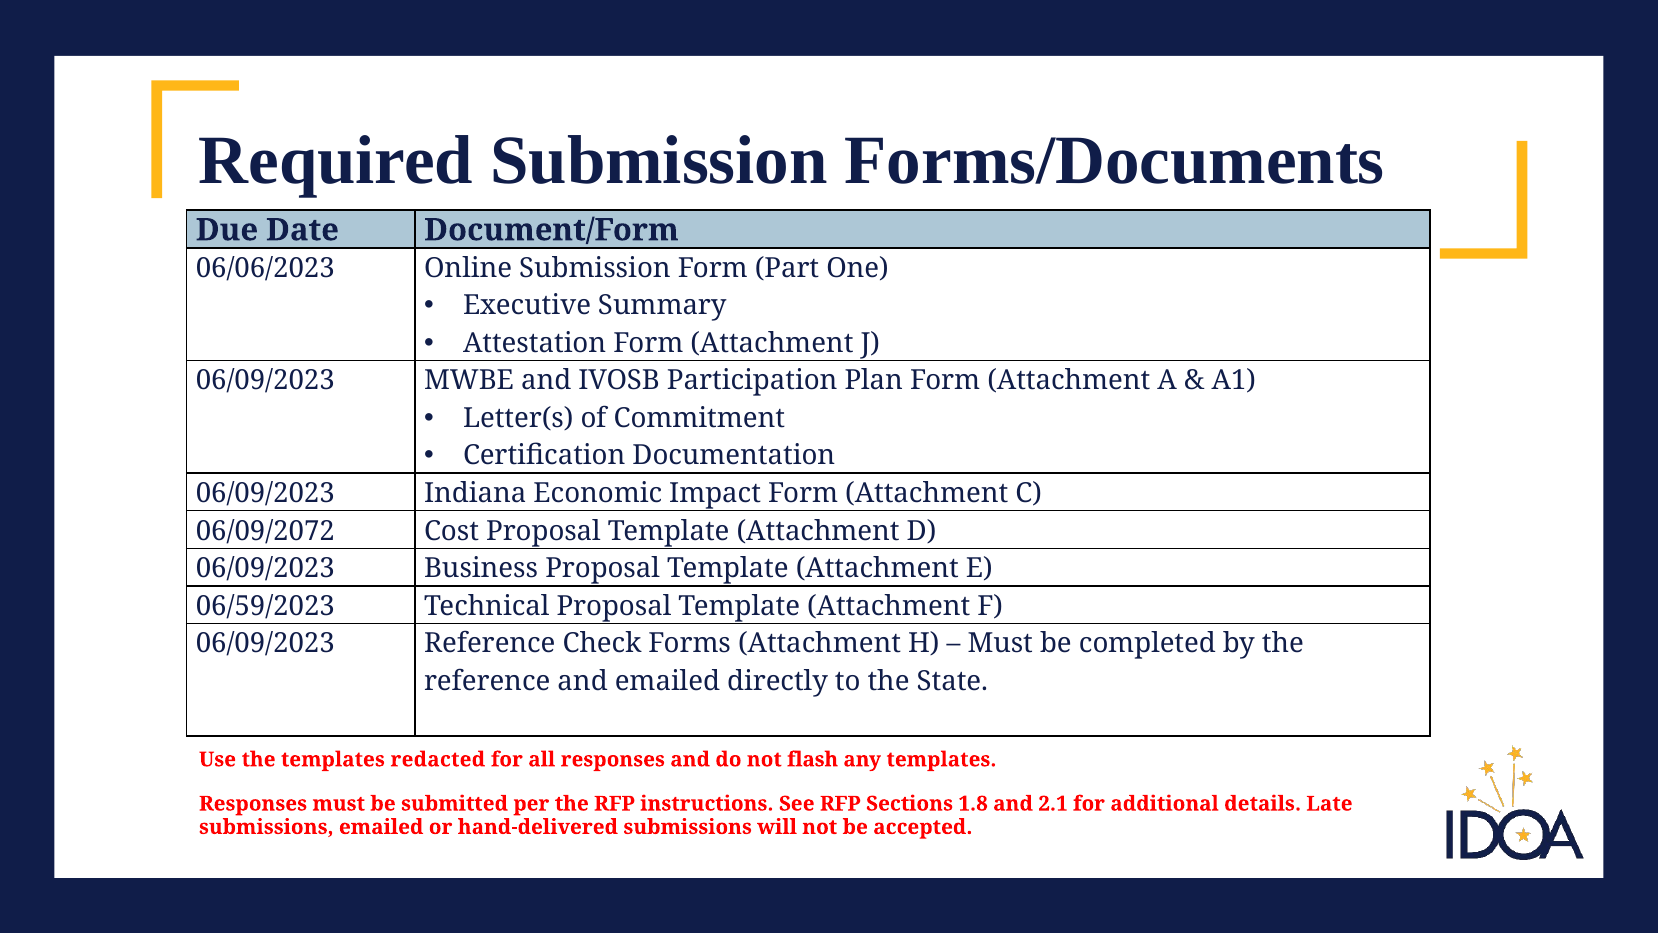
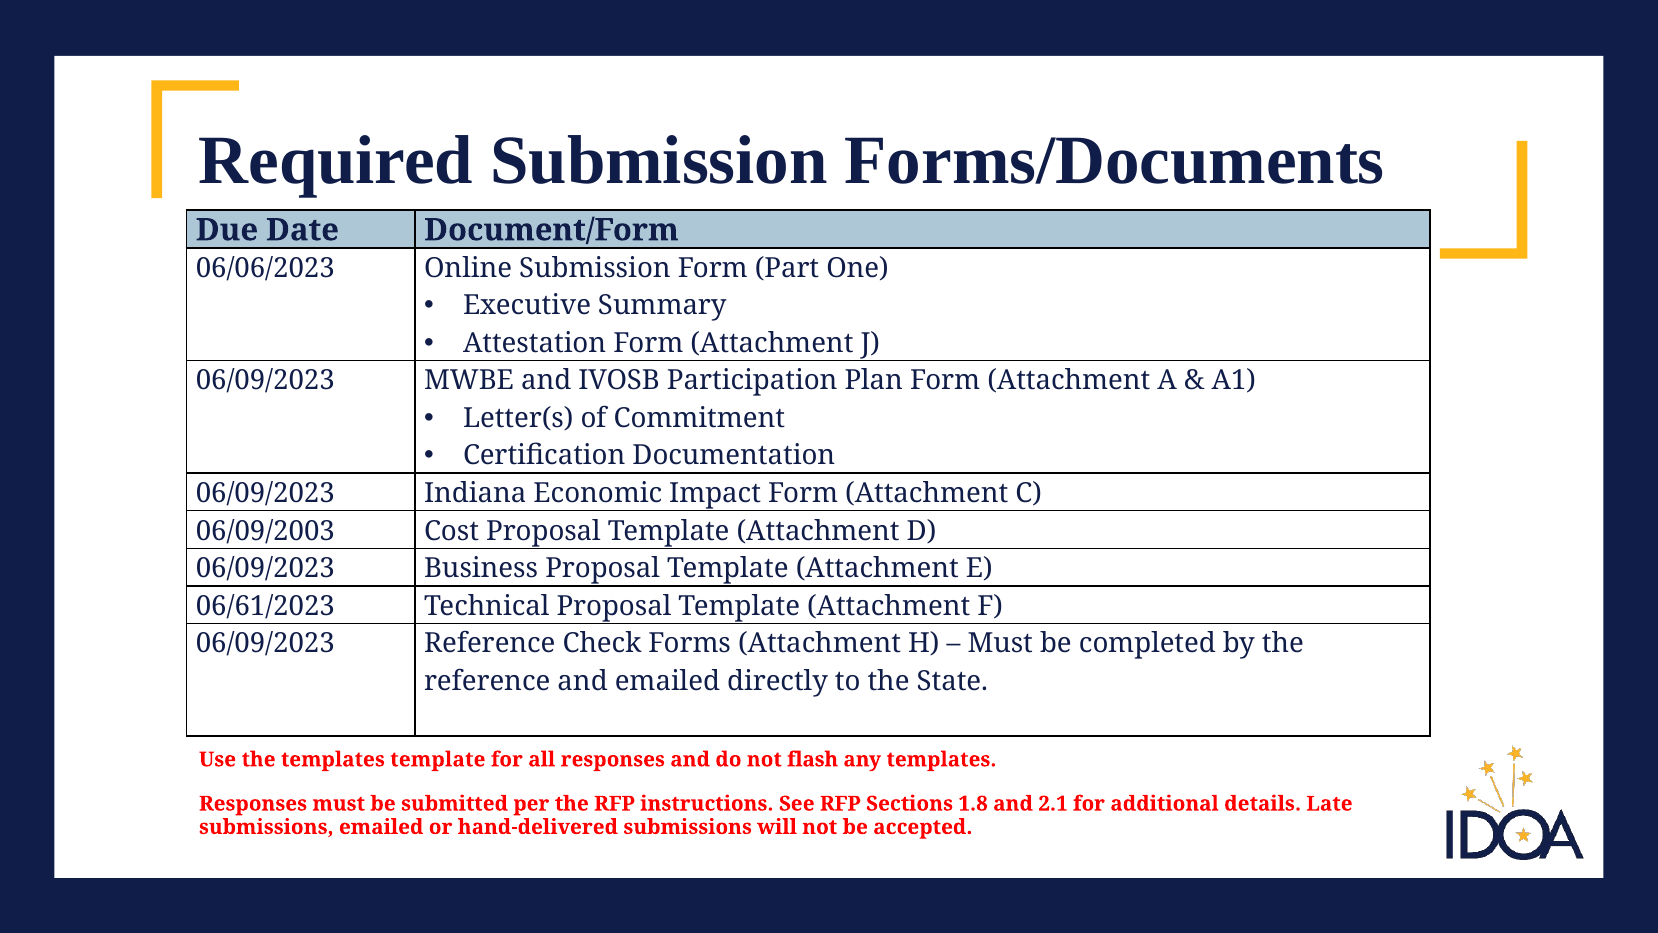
06/09/2072: 06/09/2072 -> 06/09/2003 (265, 531)
06/59/2023: 06/59/2023 -> 06/61/2023 (265, 606)
templates redacted: redacted -> template (438, 759)
